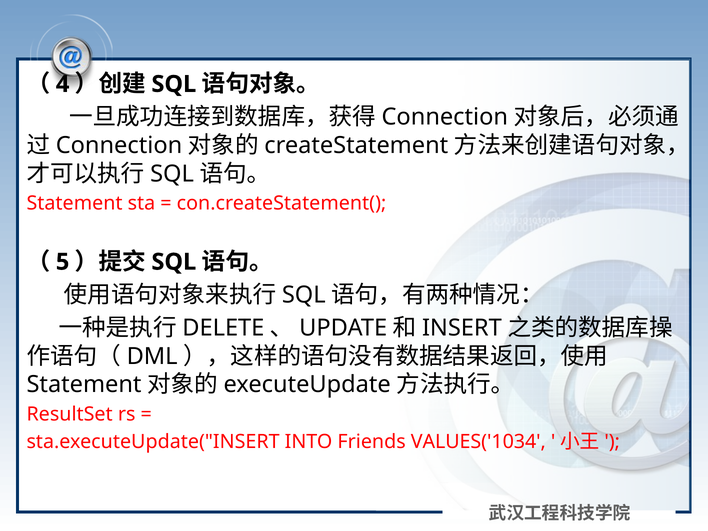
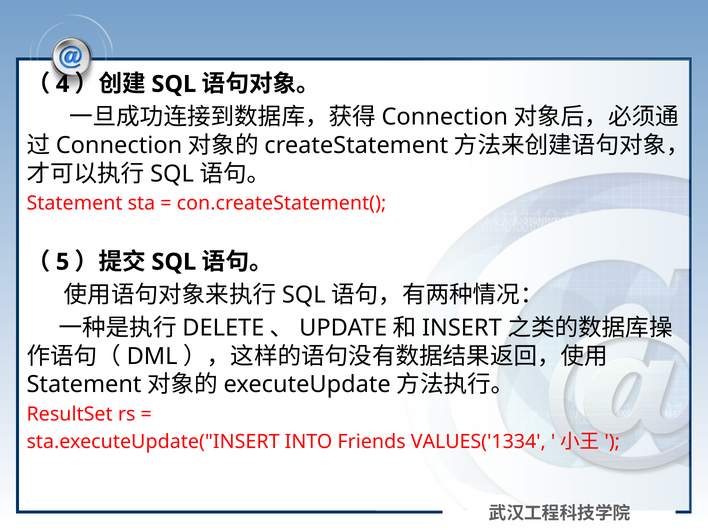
VALUES('1034: VALUES('1034 -> VALUES('1334 (478, 442)
